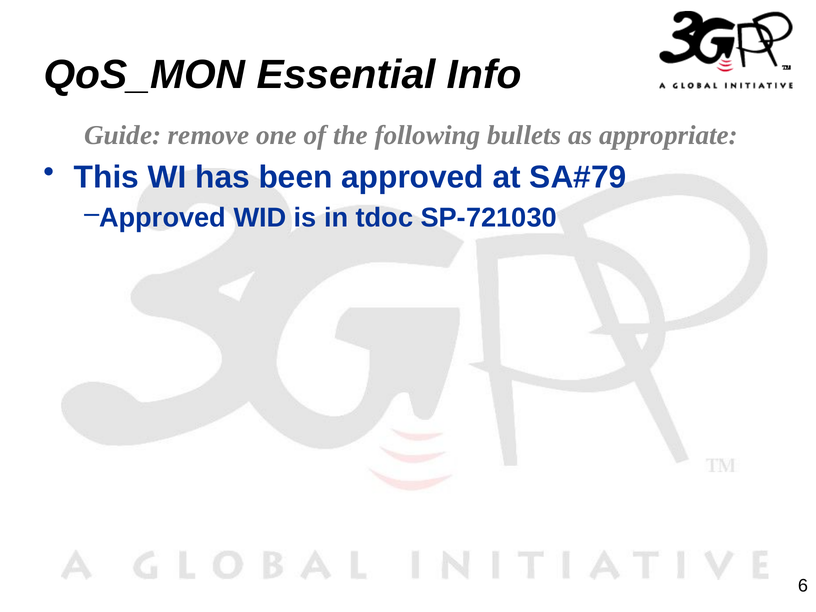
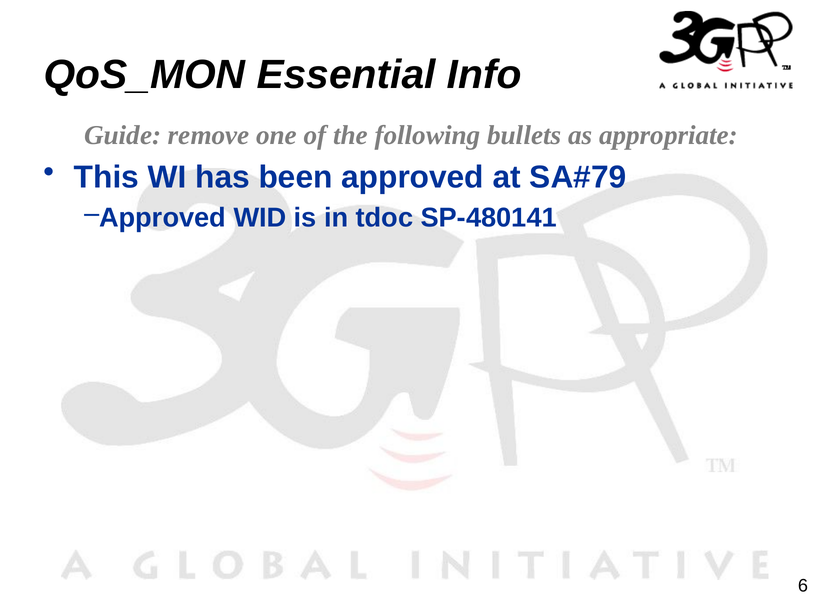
SP-721030: SP-721030 -> SP-480141 (489, 218)
